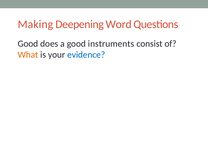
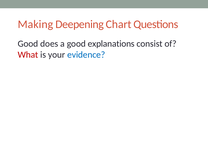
Word: Word -> Chart (119, 24)
instruments: instruments -> explanations (111, 44)
What colour: orange -> red (28, 55)
